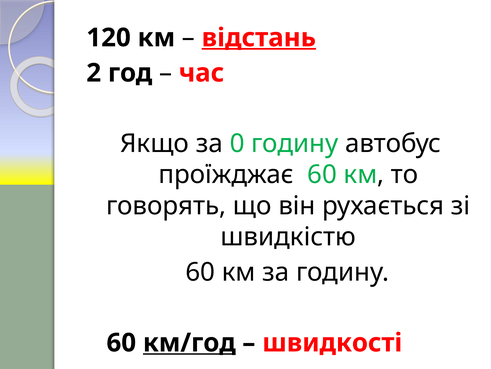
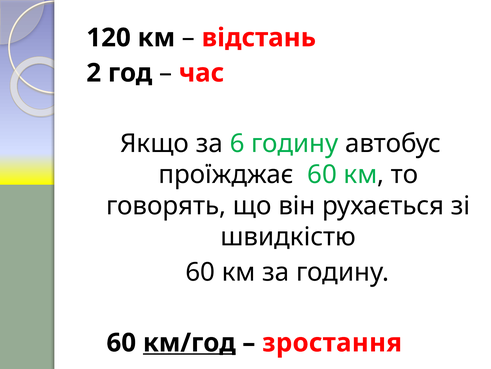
відстань underline: present -> none (259, 38)
0: 0 -> 6 (237, 143)
швидкості: швидкості -> зростання (332, 342)
